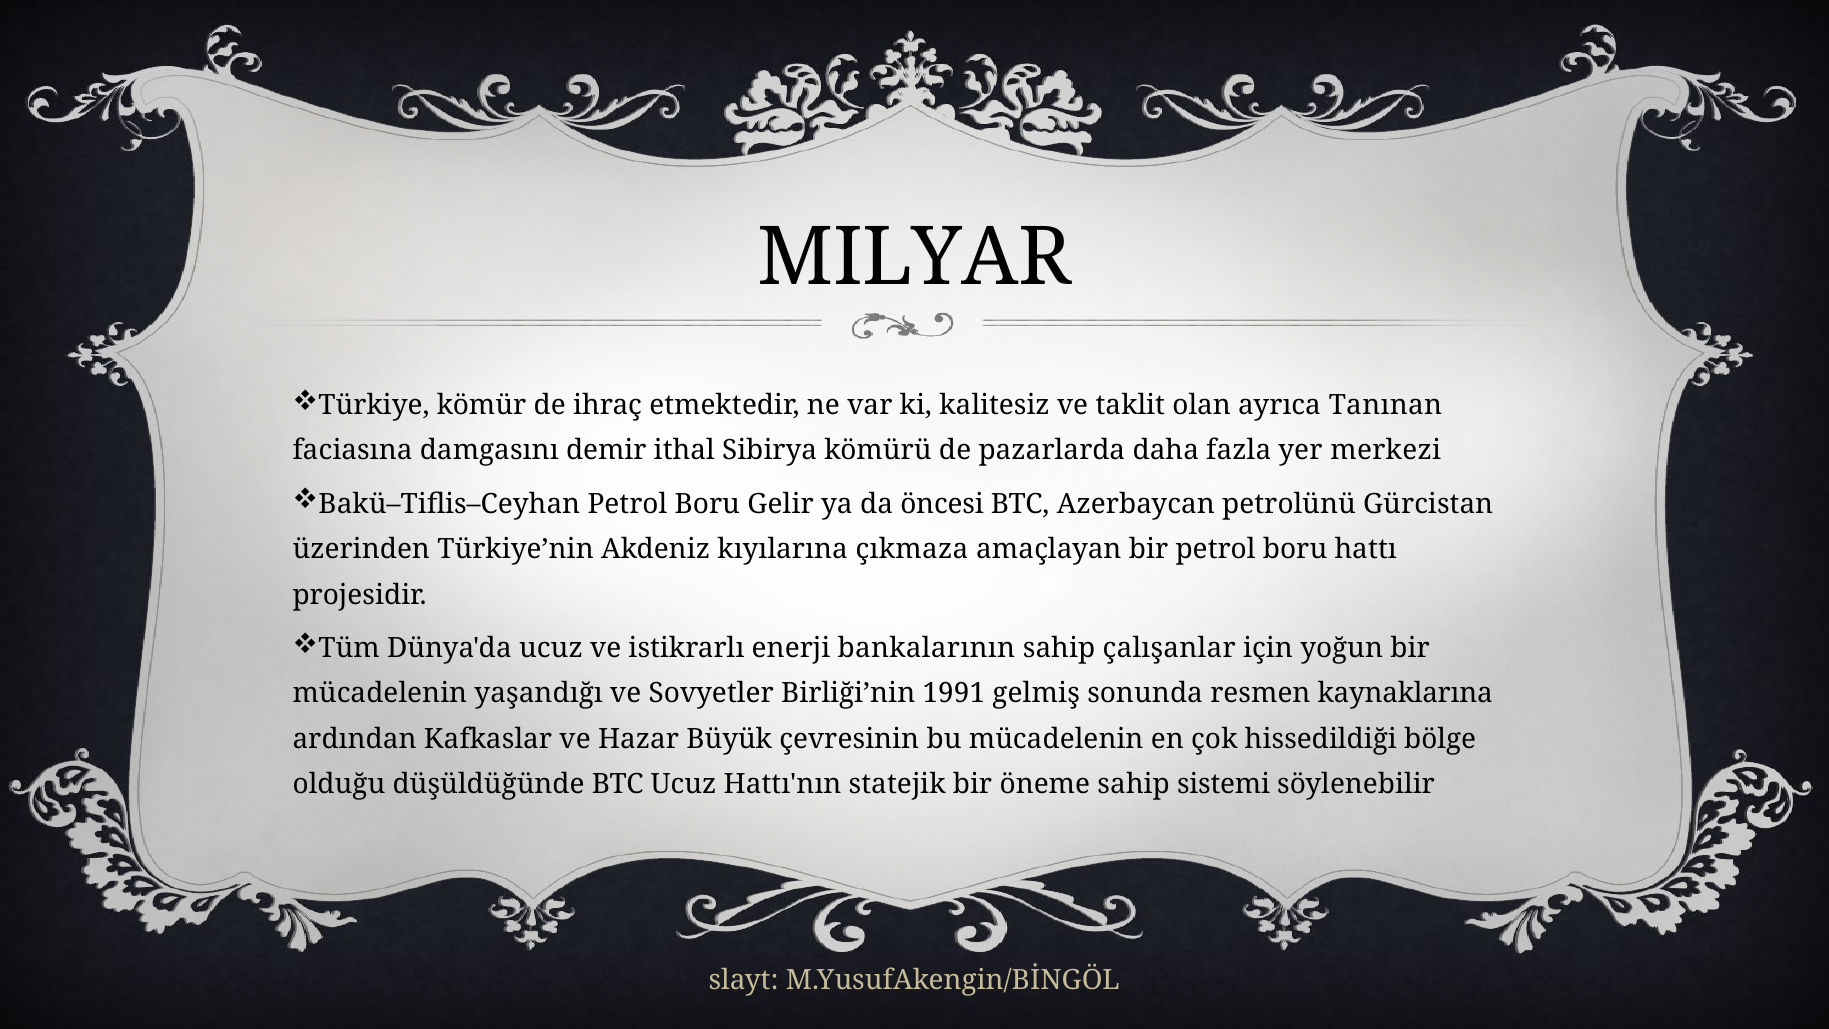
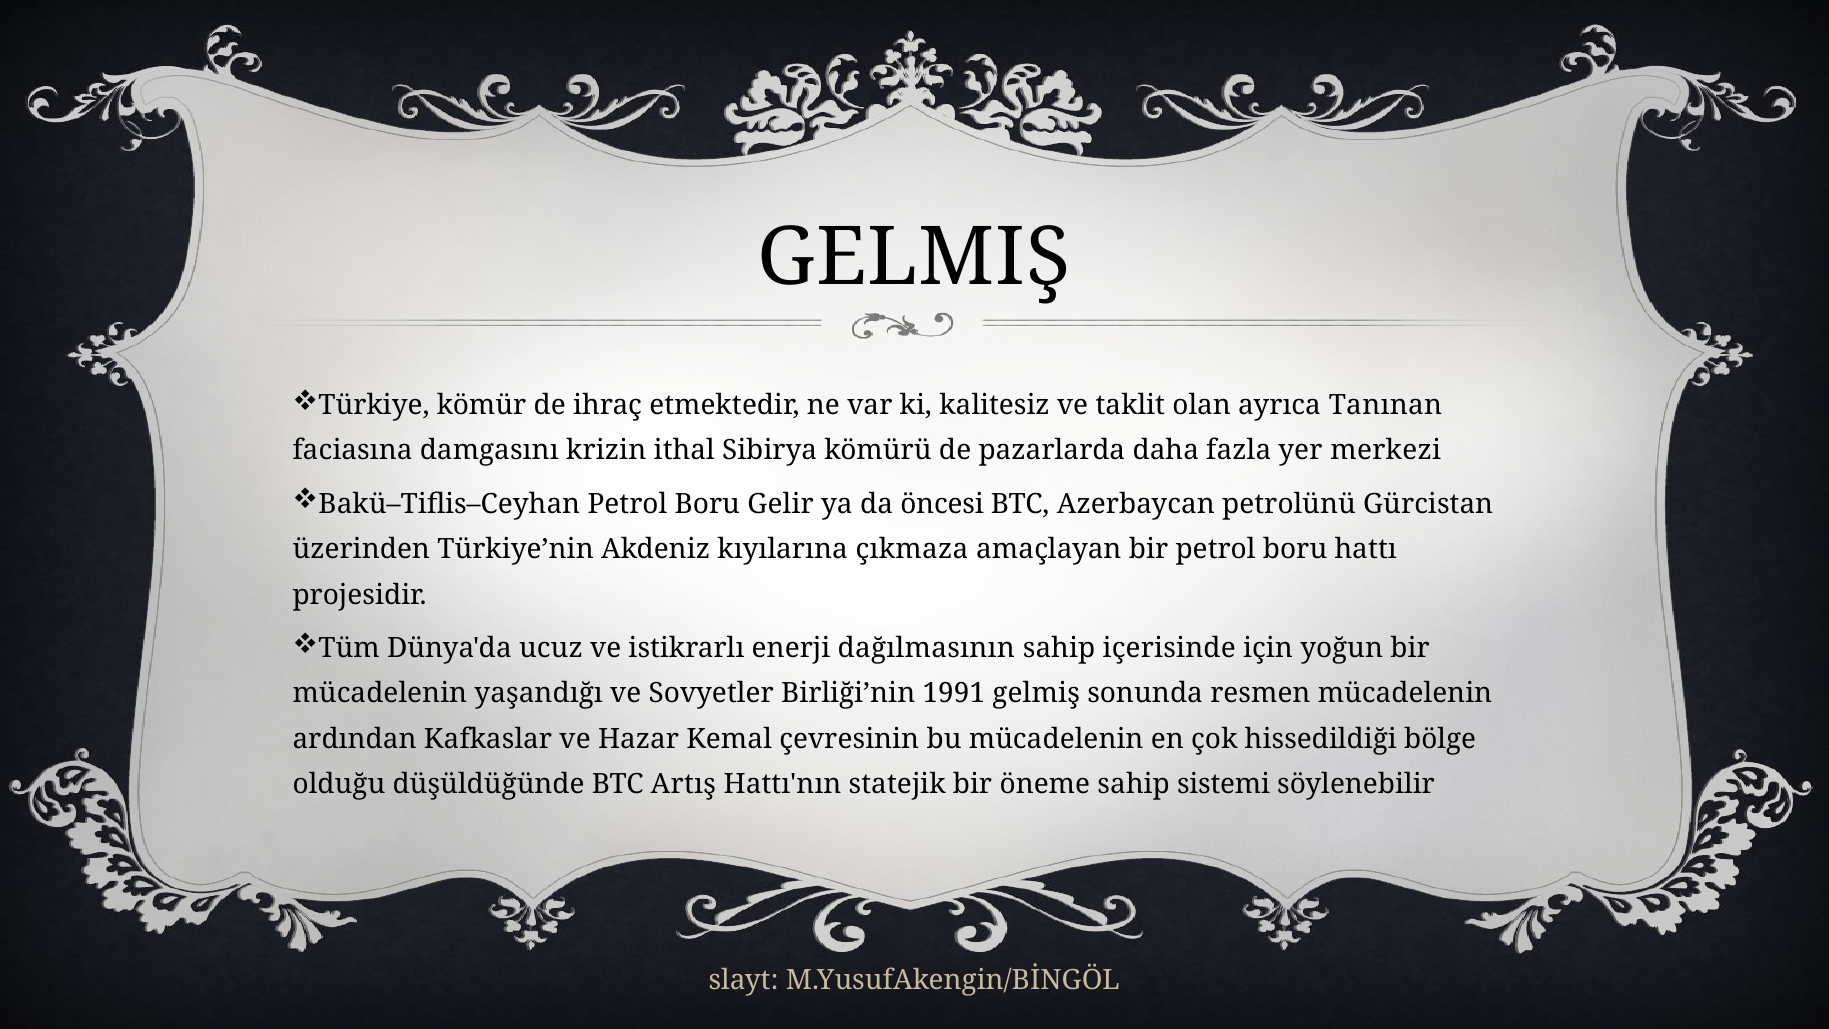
MILYAR: MILYAR -> GELMIŞ (914, 258)
demir: demir -> krizin (606, 451)
bankalarının: bankalarının -> dağılmasının (926, 648)
çalışanlar: çalışanlar -> içerisinde (1169, 648)
resmen kaynaklarına: kaynaklarına -> mücadelenin (1405, 694)
Büyük: Büyük -> Kemal (729, 739)
BTC Ucuz: Ucuz -> Artış (683, 784)
